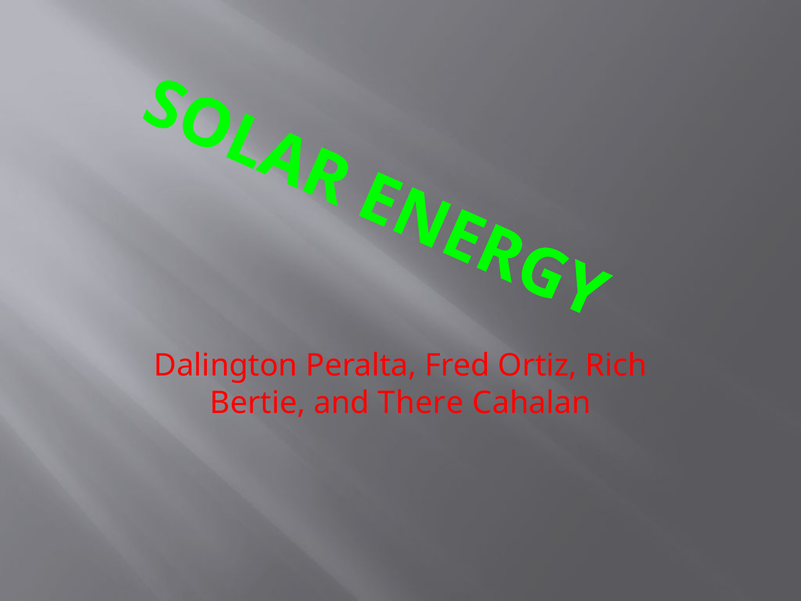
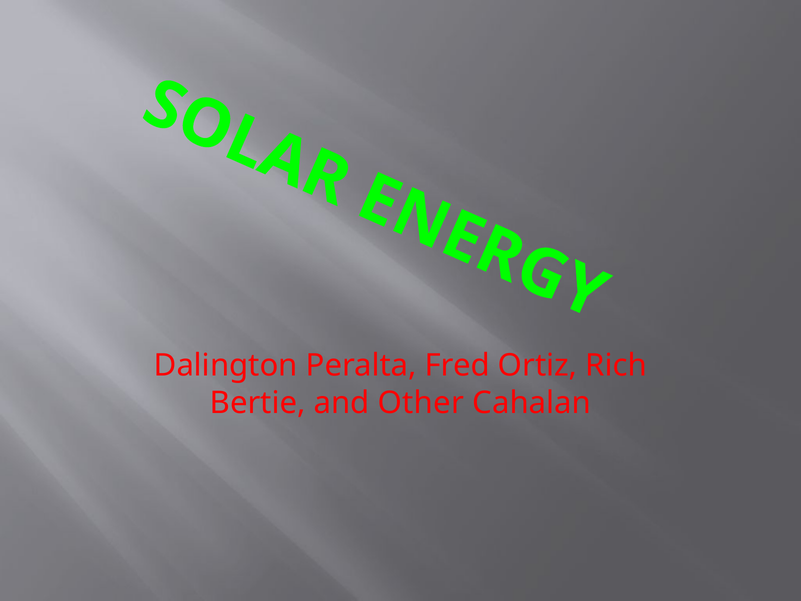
There: There -> Other (421, 403)
